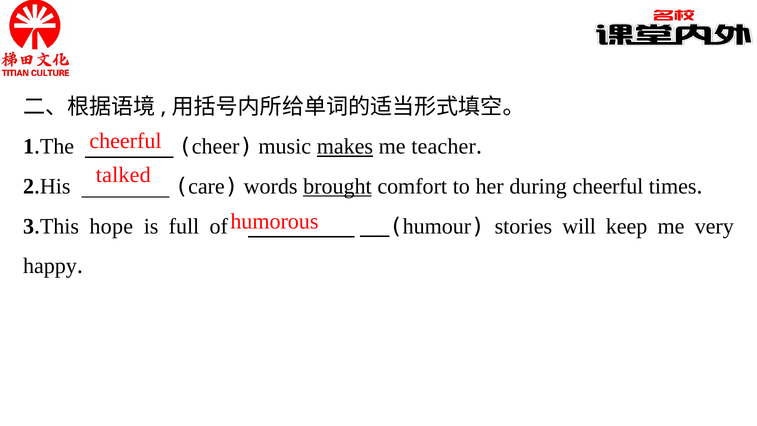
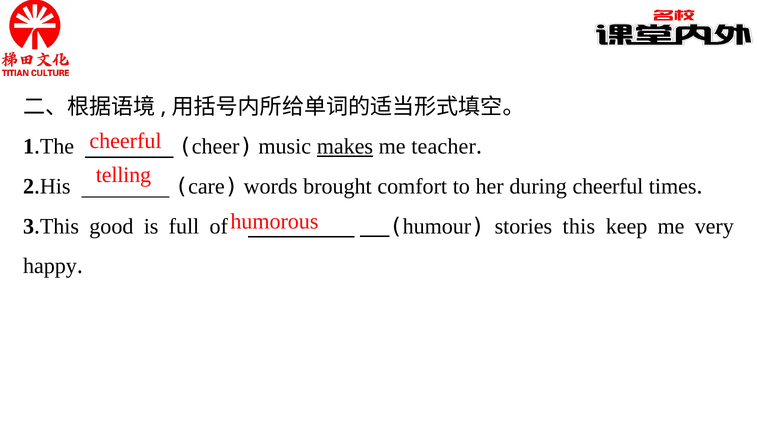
talked: talked -> telling (123, 175)
brought underline: present -> none (337, 186)
hope: hope -> good (111, 226)
stories will: will -> this (579, 226)
